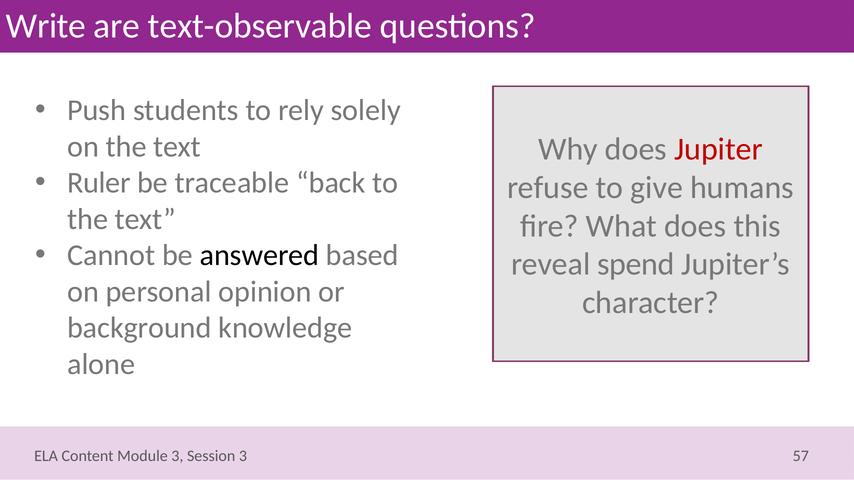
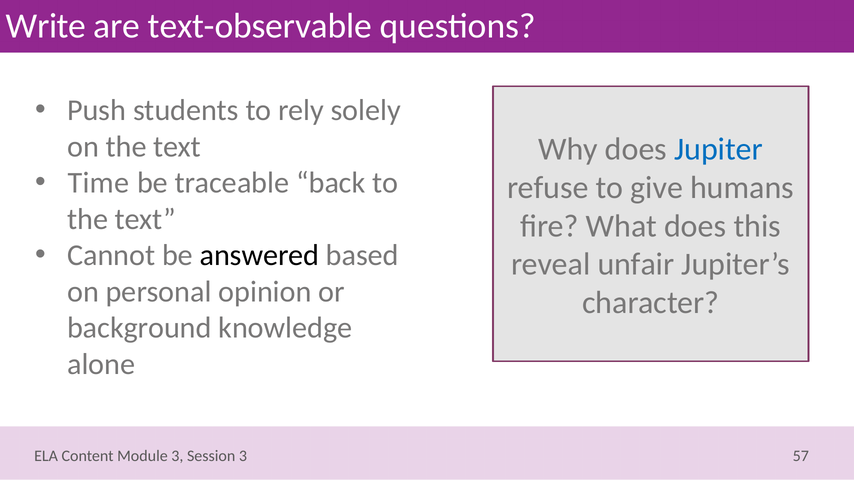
Jupiter colour: red -> blue (719, 149)
Ruler: Ruler -> Time (99, 183)
spend: spend -> unfair (636, 265)
